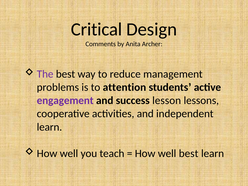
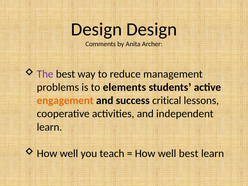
Critical: Critical -> Design (96, 29)
attention: attention -> elements (124, 87)
engagement colour: purple -> orange (65, 101)
lesson: lesson -> critical (167, 101)
